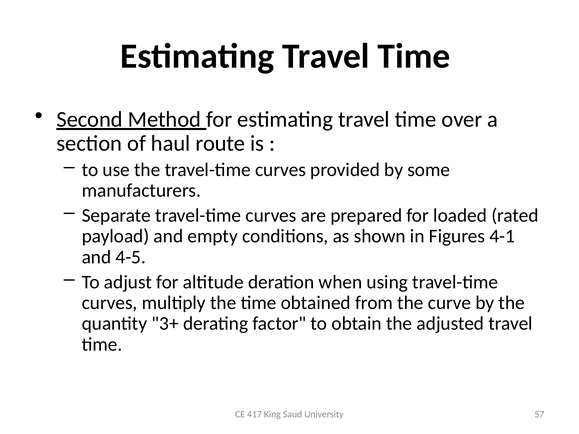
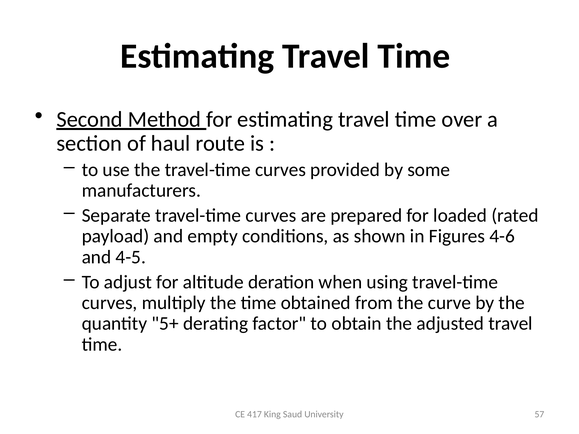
4-1: 4-1 -> 4-6 (502, 236)
3+: 3+ -> 5+ (165, 324)
